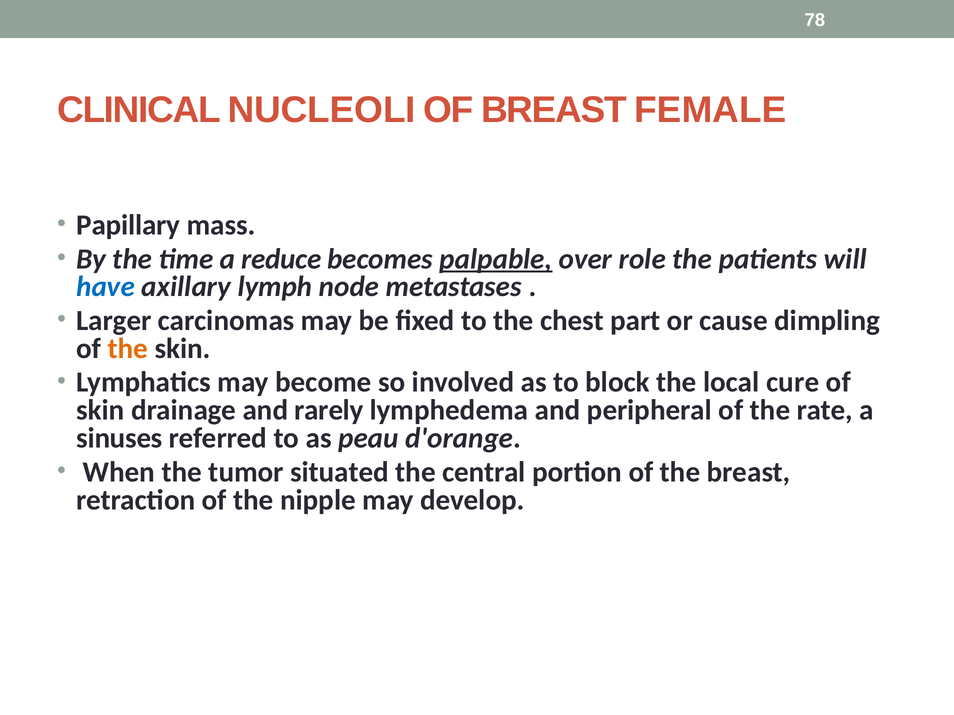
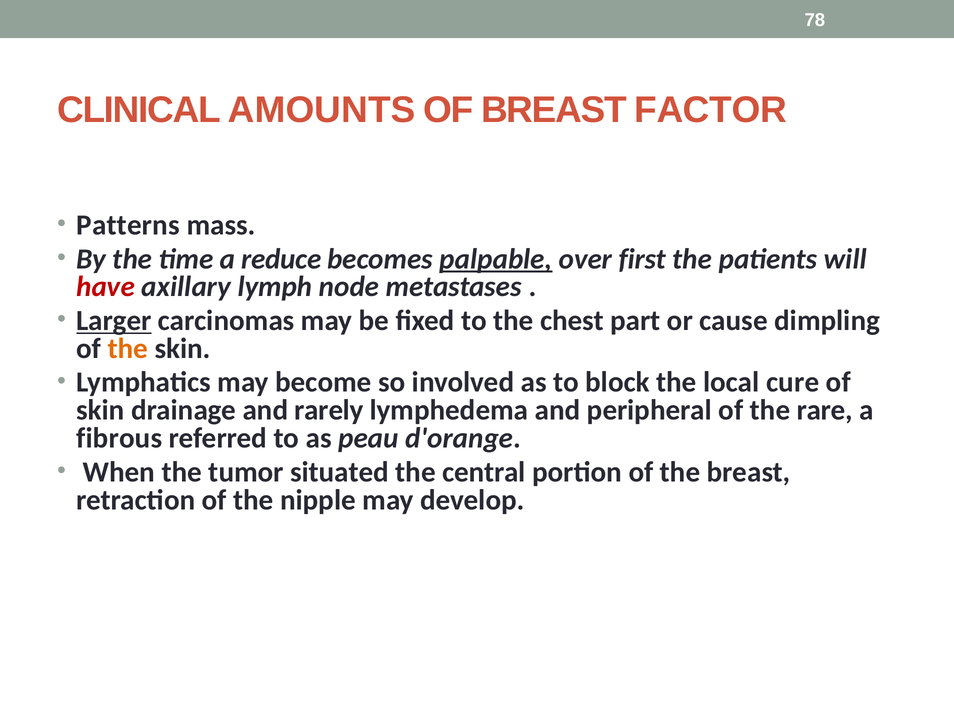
NUCLEOLI: NUCLEOLI -> AMOUNTS (322, 110)
FEMALE: FEMALE -> FACTOR (711, 110)
Papillary: Papillary -> Patterns (128, 225)
role: role -> first (642, 259)
have colour: blue -> red (106, 287)
Larger underline: none -> present (114, 321)
rate: rate -> rare (825, 411)
sinuses: sinuses -> fibrous (119, 439)
